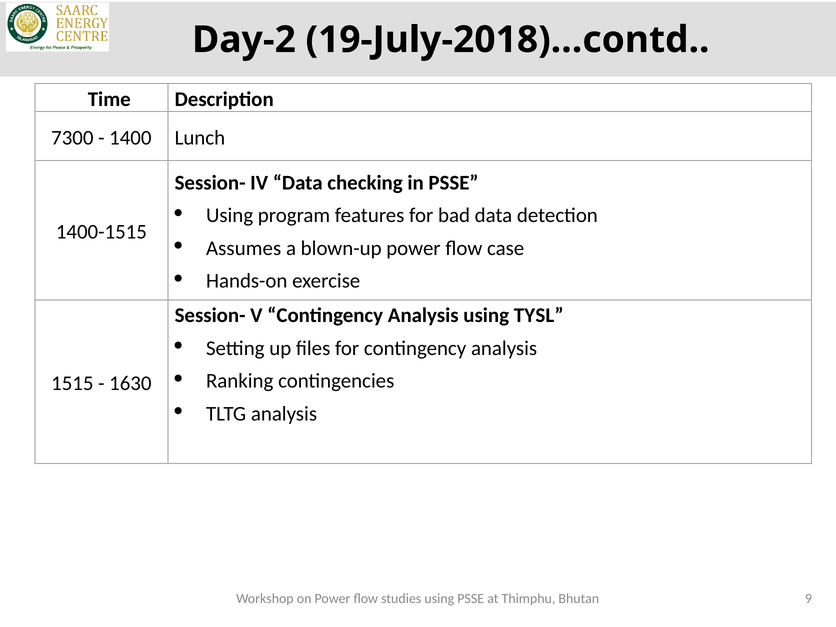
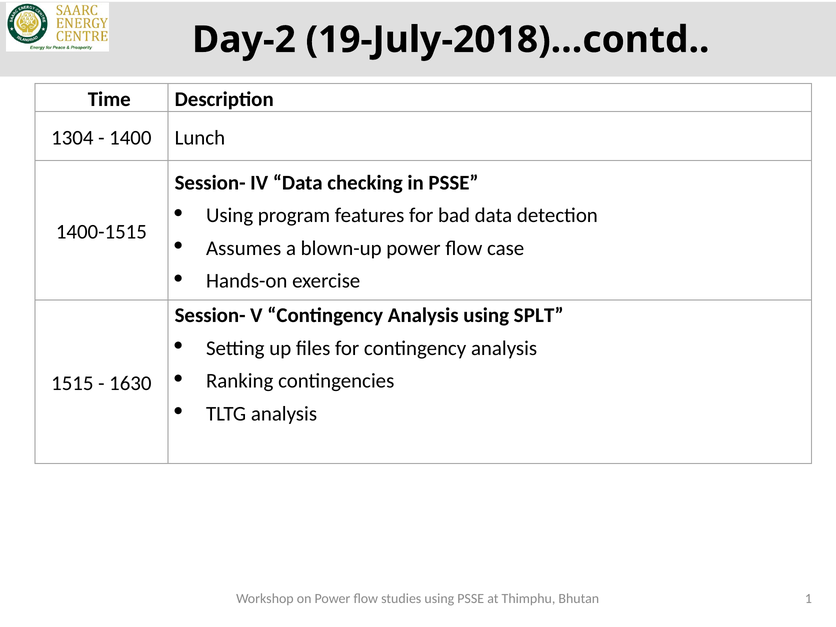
7300: 7300 -> 1304 (72, 138)
TYSL: TYSL -> SPLT (539, 316)
9: 9 -> 1 (808, 599)
